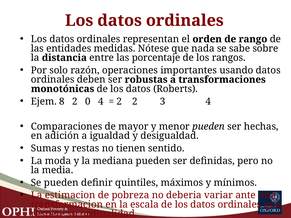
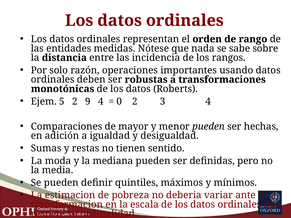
porcentaje: porcentaje -> incidencia (156, 58)
8: 8 -> 5 (62, 102)
0: 0 -> 9 (88, 102)
2: 2 -> 0 (119, 102)
